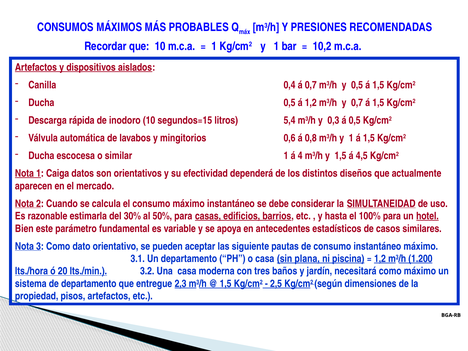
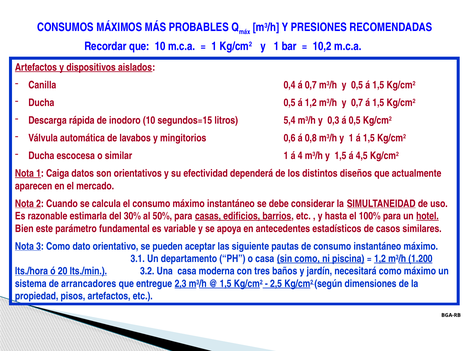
sin plana: plana -> como (307, 259)
de departamento: departamento -> arrancadores (89, 284)
